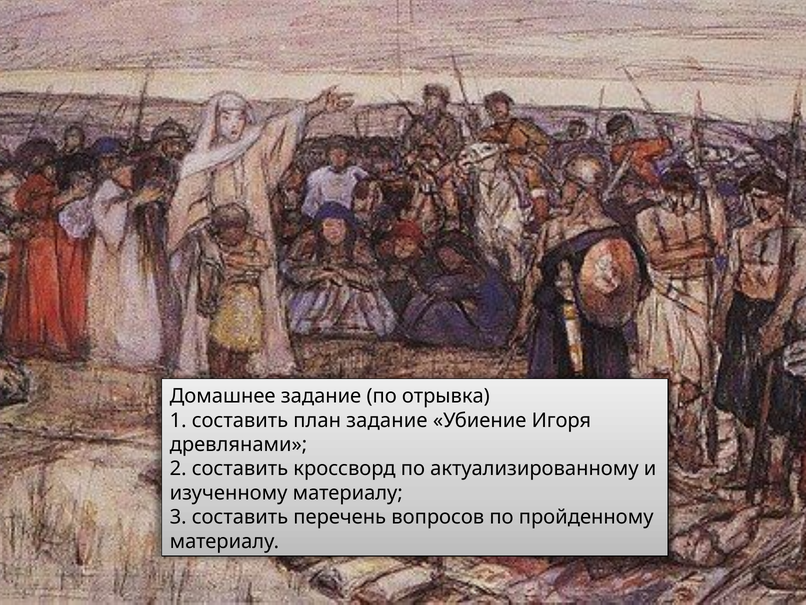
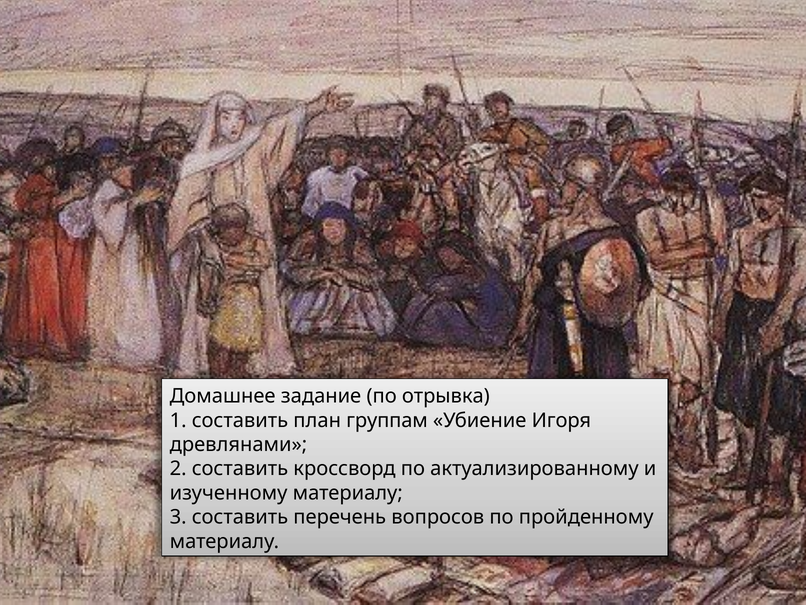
план задание: задание -> группам (387, 420)
